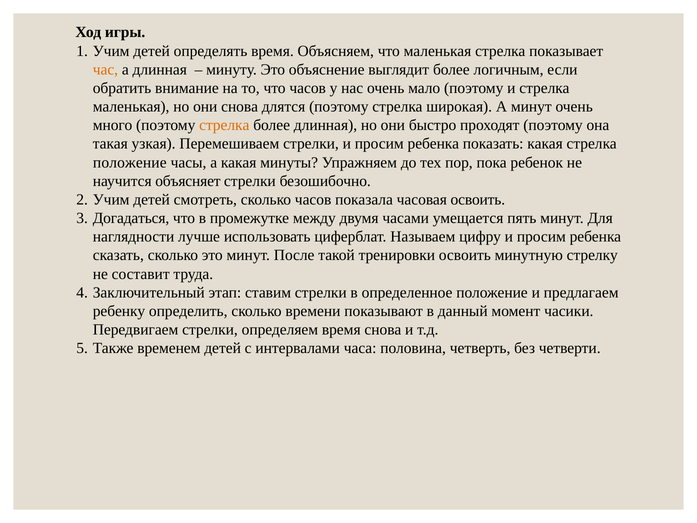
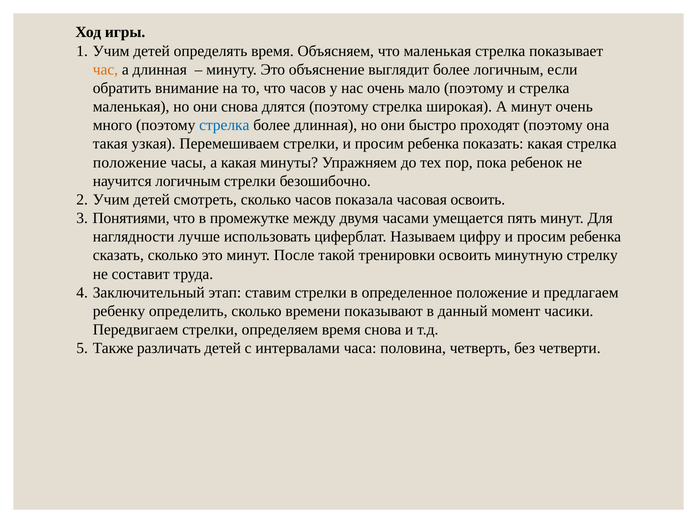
стрелка colour: orange -> blue (224, 125)
научится объясняет: объясняет -> логичным (188, 181)
Догадаться: Догадаться -> Понятиями (131, 218)
временем: временем -> различать (169, 348)
